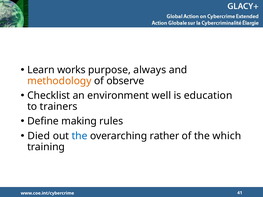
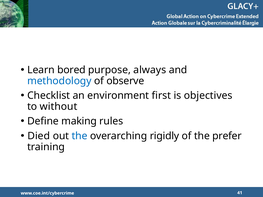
works: works -> bored (71, 70)
methodology colour: orange -> blue (59, 81)
well: well -> first (161, 96)
education: education -> objectives (208, 96)
trainers: trainers -> without (59, 107)
rather: rather -> rigidly (164, 136)
which: which -> prefer (227, 136)
